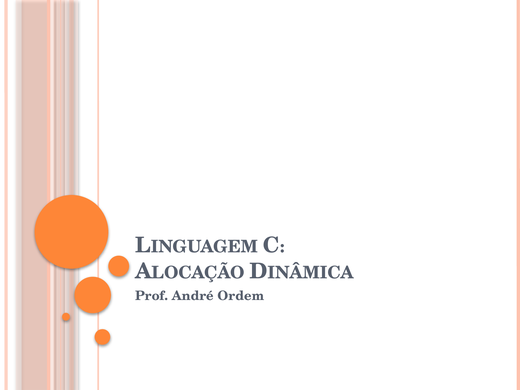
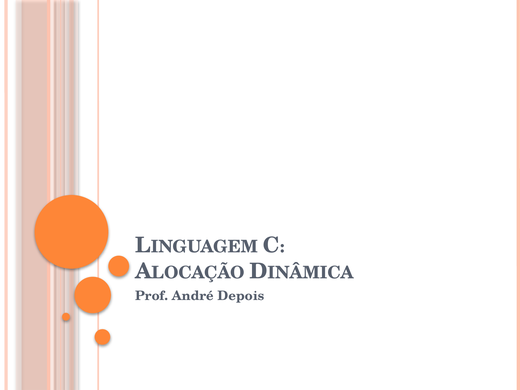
Ordem: Ordem -> Depois (241, 296)
